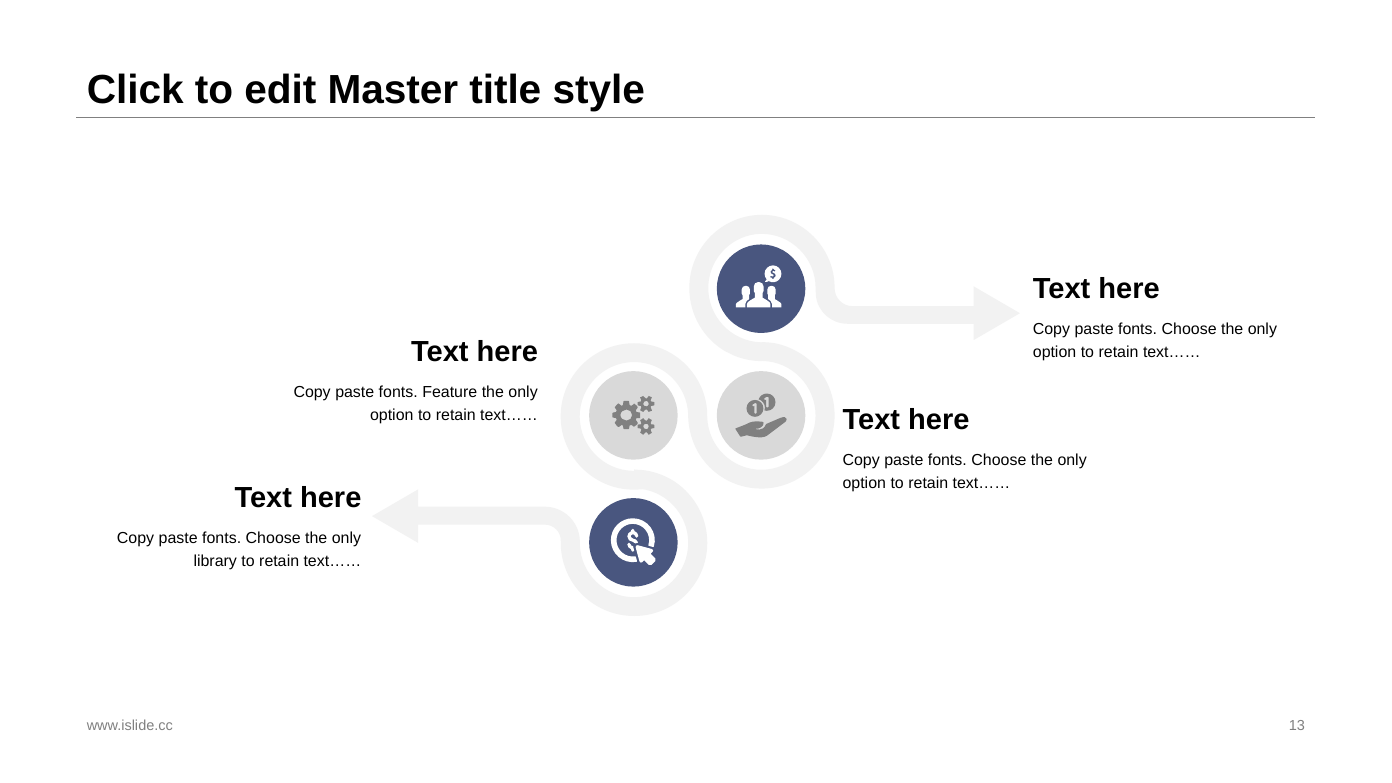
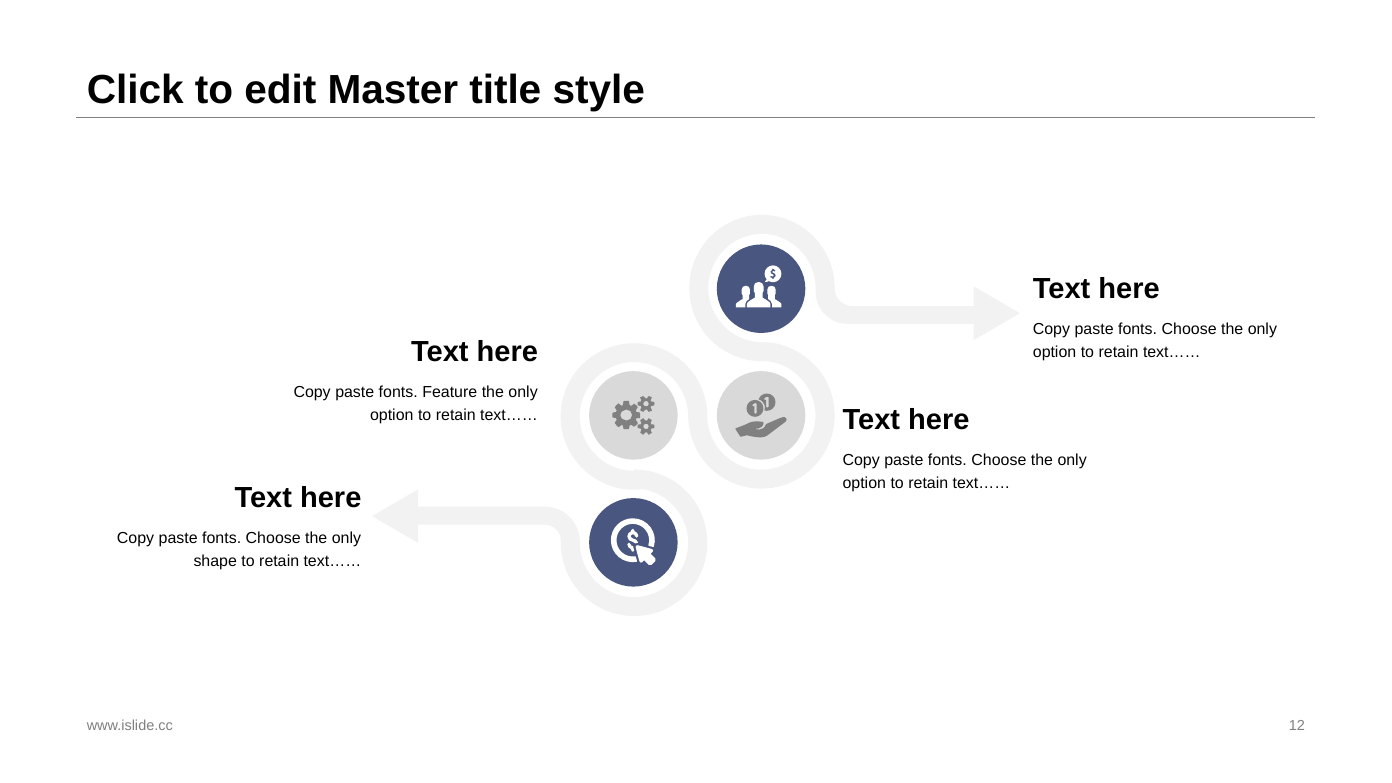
library: library -> shape (215, 561)
13: 13 -> 12 (1297, 725)
